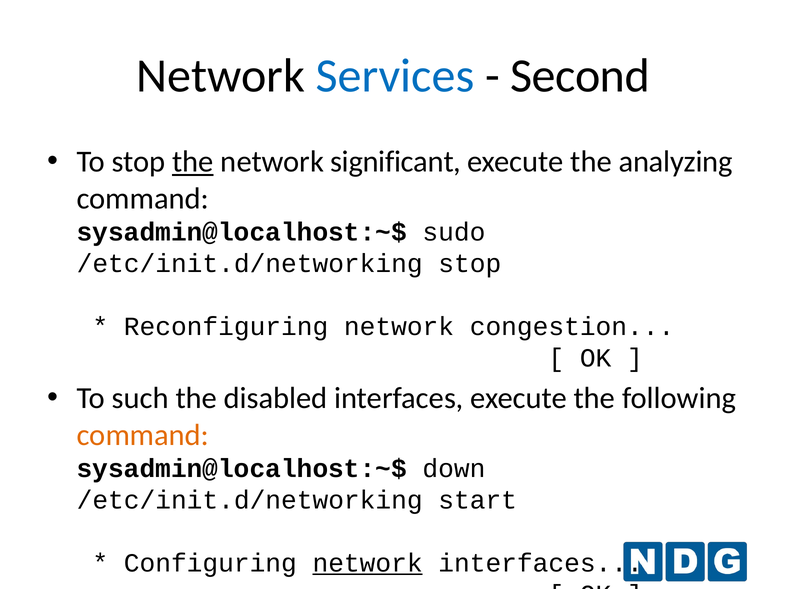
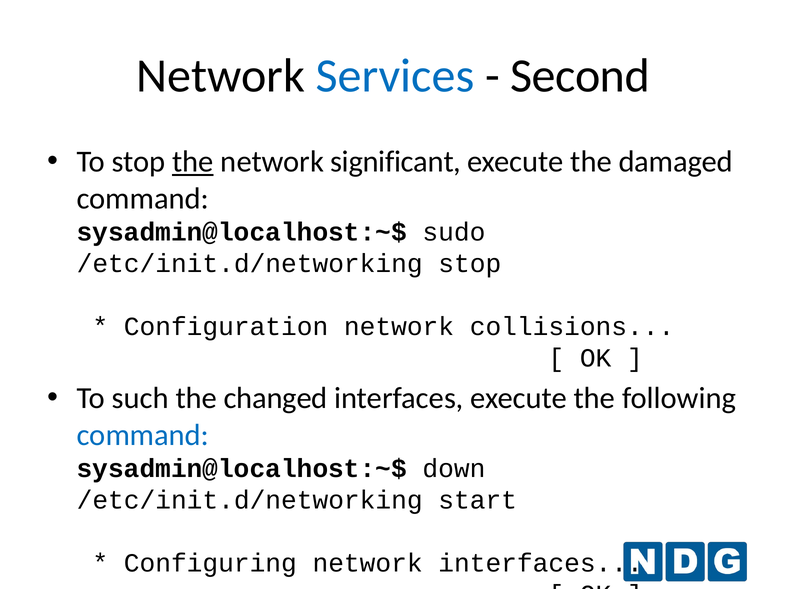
analyzing: analyzing -> damaged (676, 162)
Reconfiguring: Reconfiguring -> Configuration (226, 327)
congestion: congestion -> collisions (572, 327)
disabled: disabled -> changed (276, 399)
command colour: orange -> blue (143, 435)
network underline: present -> none (368, 563)
